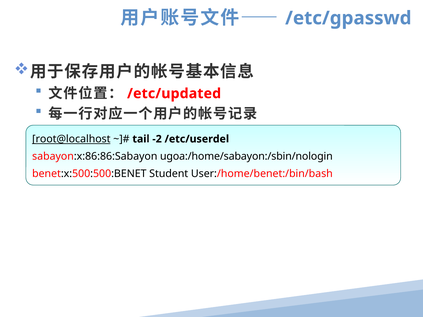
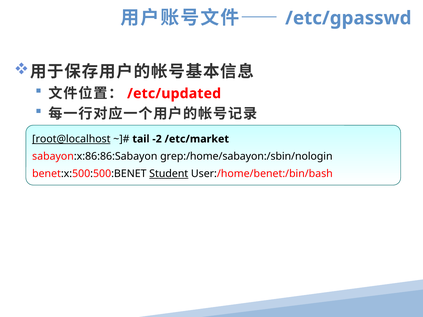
/etc/userdel: /etc/userdel -> /etc/market (197, 139)
ugoa:/home/sabayon:/sbin/nologin: ugoa:/home/sabayon:/sbin/nologin -> grep:/home/sabayon:/sbin/nologin (246, 156)
Student underline: none -> present (169, 174)
